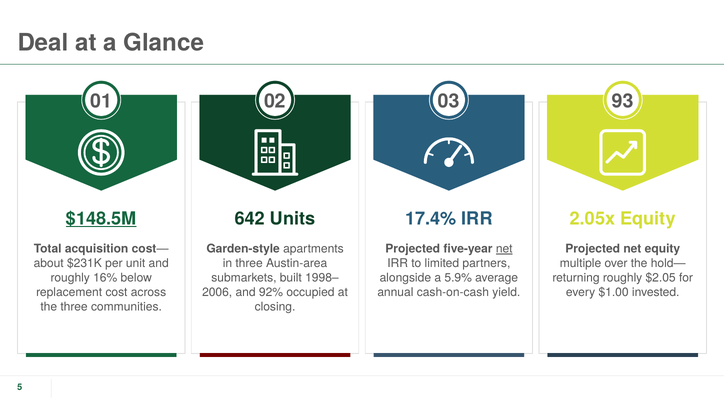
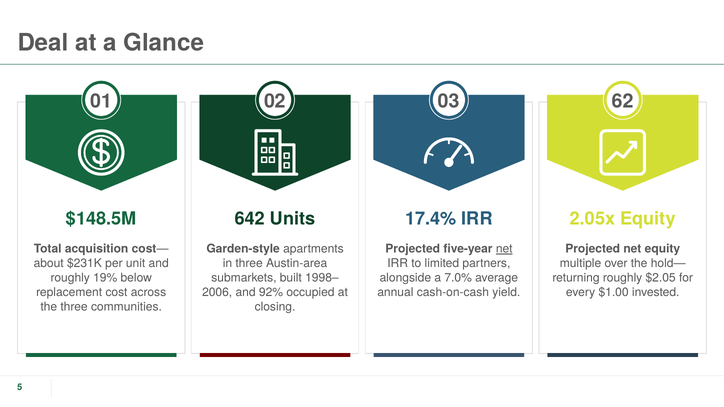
93: 93 -> 62 (623, 101)
$148.5M underline: present -> none (101, 219)
16%: 16% -> 19% (105, 278)
5.9%: 5.9% -> 7.0% (458, 278)
